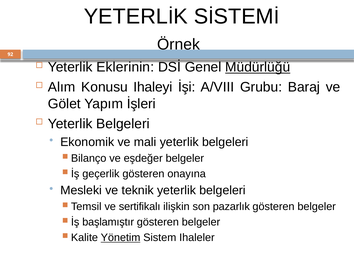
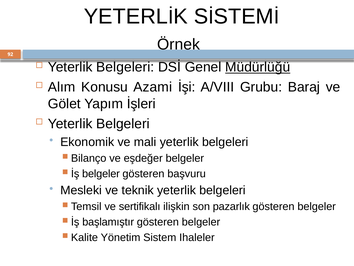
Eklerinin: Eklerinin -> Belgeleri (125, 67)
Ihaleyi: Ihaleyi -> Azami (153, 87)
İş geçerlik: geçerlik -> belgeler (101, 173)
onayına: onayına -> başvuru (187, 173)
Yönetim underline: present -> none (121, 237)
